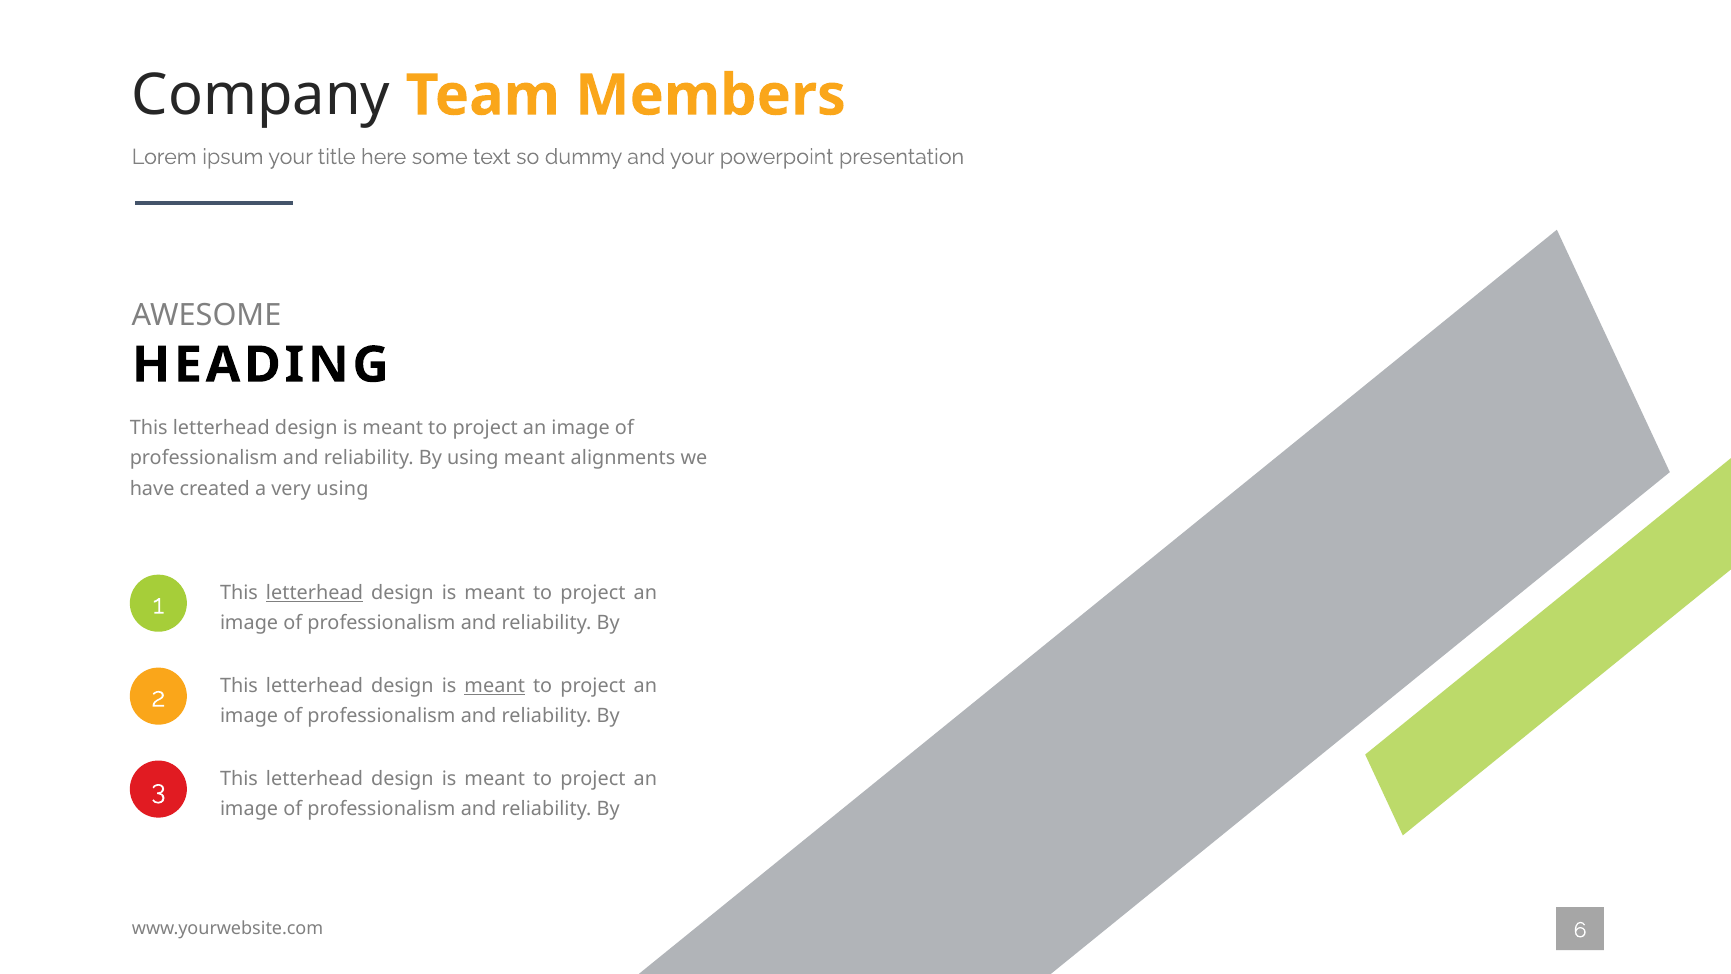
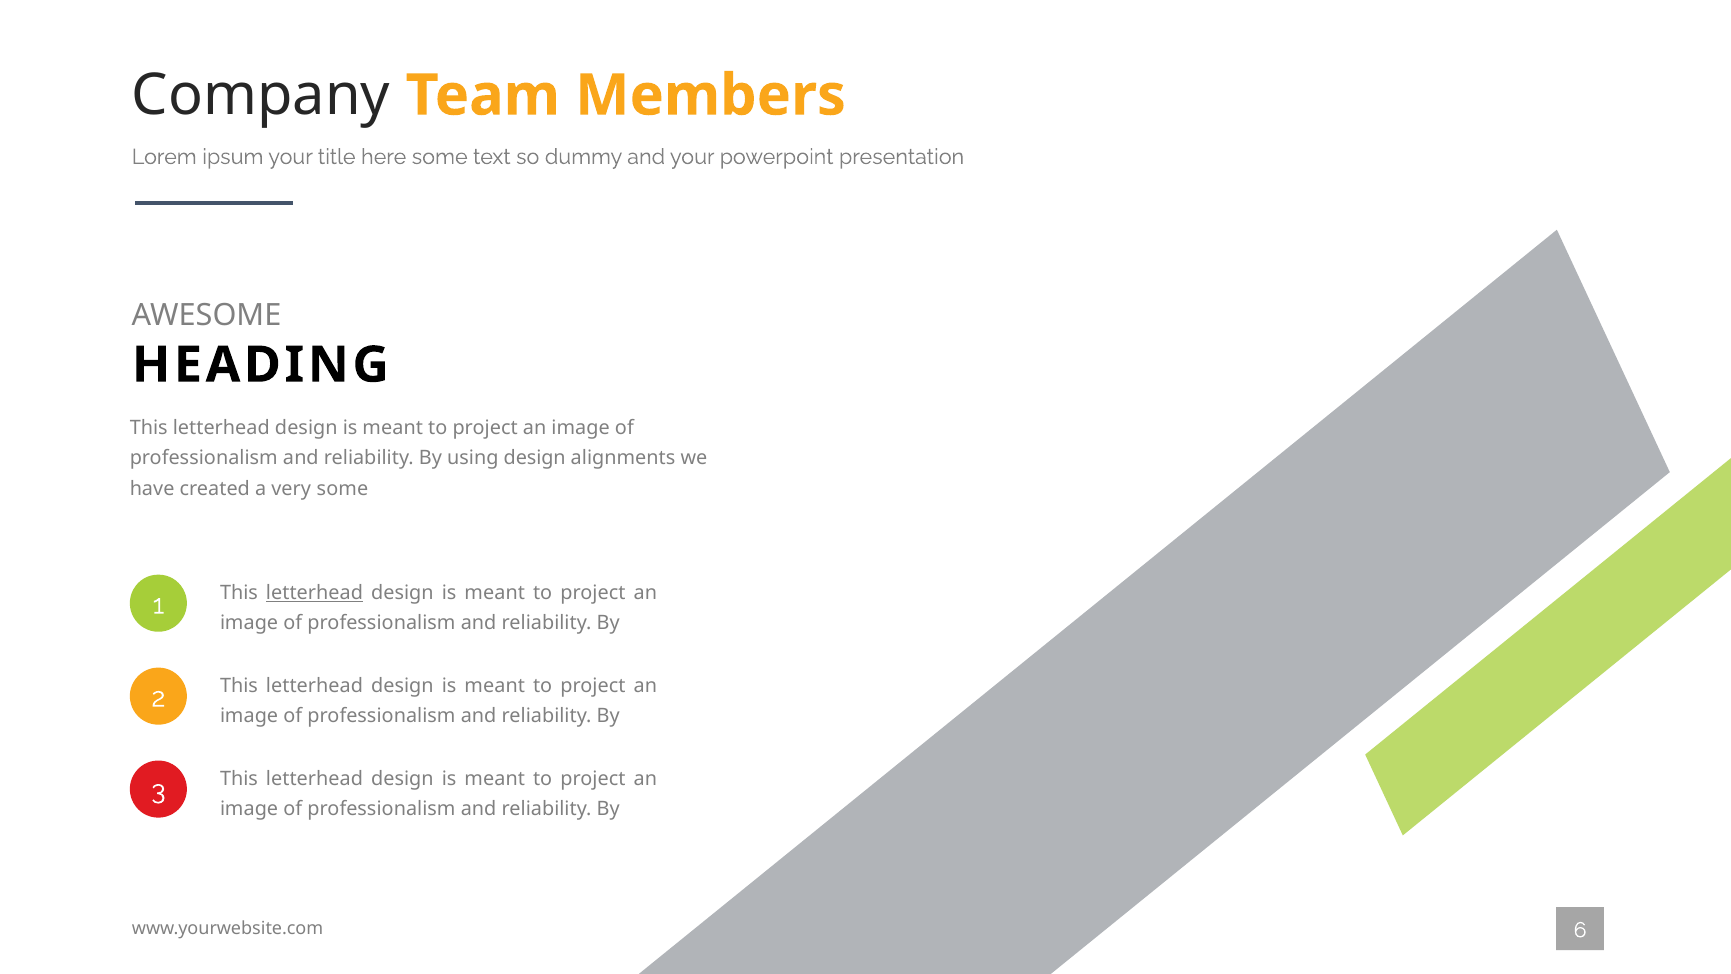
using meant: meant -> design (535, 458)
very using: using -> some (342, 489)
meant underline: present -> none (495, 685)
